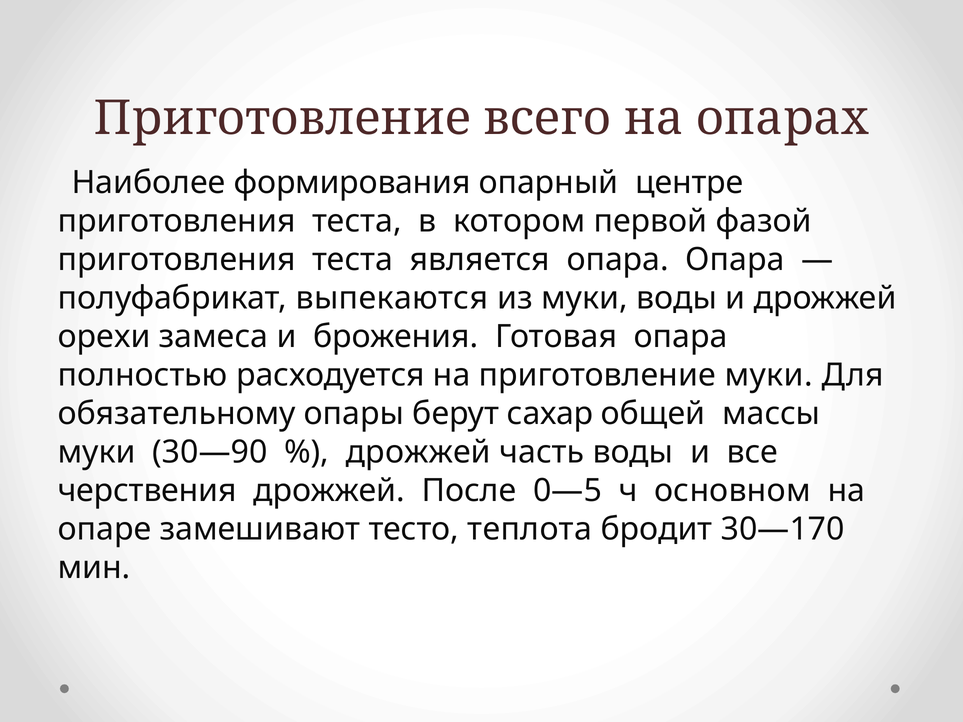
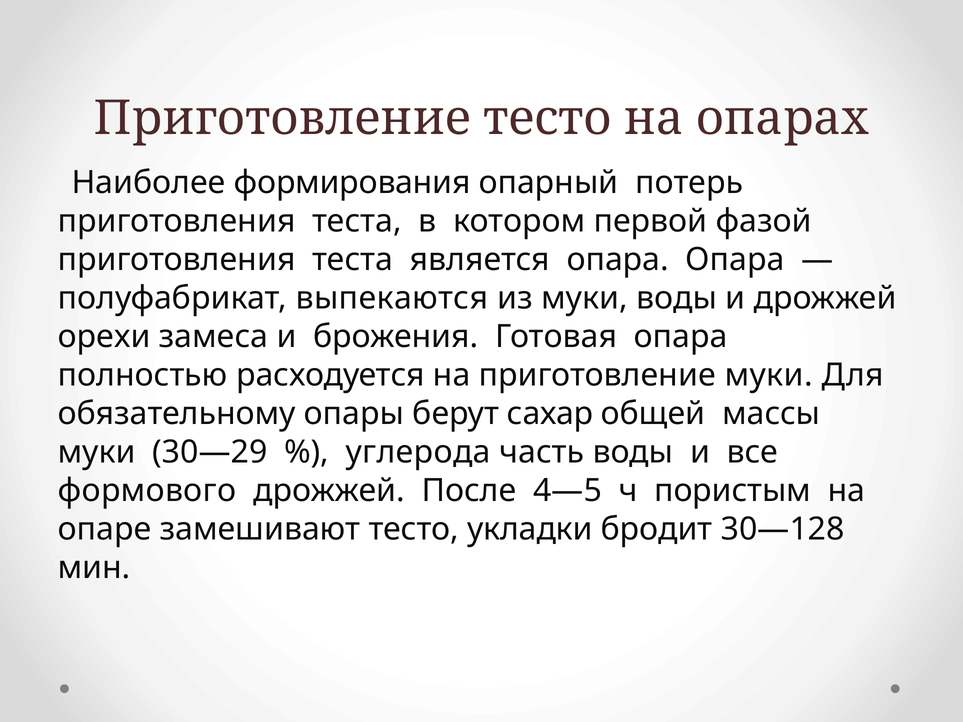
Приготовление всего: всего -> тесто (547, 118)
центре: центре -> потерь (689, 183)
30—90: 30—90 -> 30—29 (210, 452)
дрожжей: дрожжей -> углерода (418, 452)
черствения: черствения -> формового (147, 491)
0—5: 0—5 -> 4—5 (568, 491)
основном: основном -> пористым (733, 491)
теплота: теплота -> укладки (530, 529)
30—170: 30—170 -> 30—128 (783, 529)
